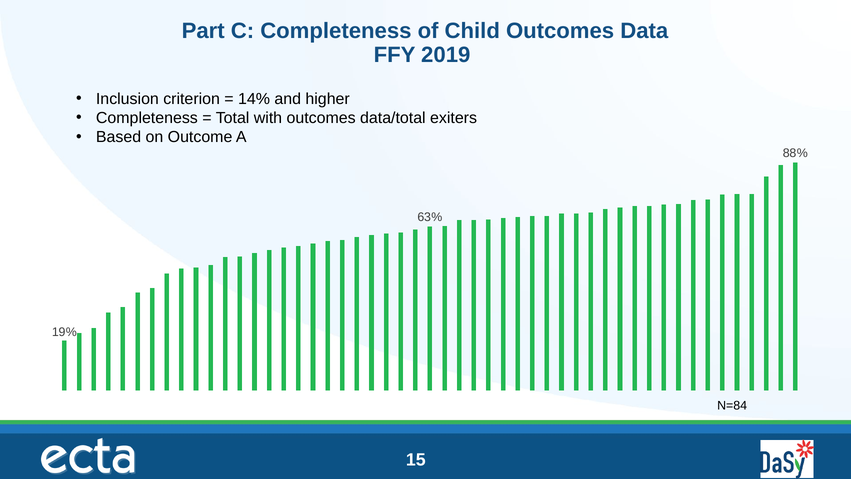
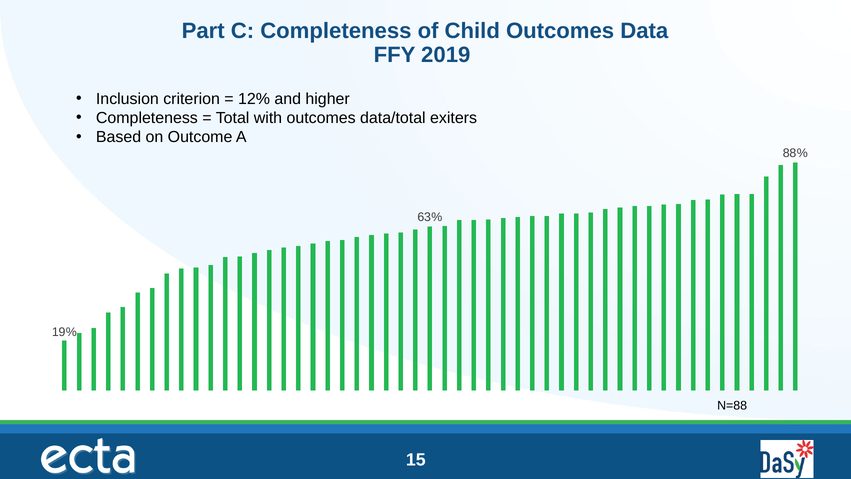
14%: 14% -> 12% (254, 99)
N=84: N=84 -> N=88 (732, 405)
